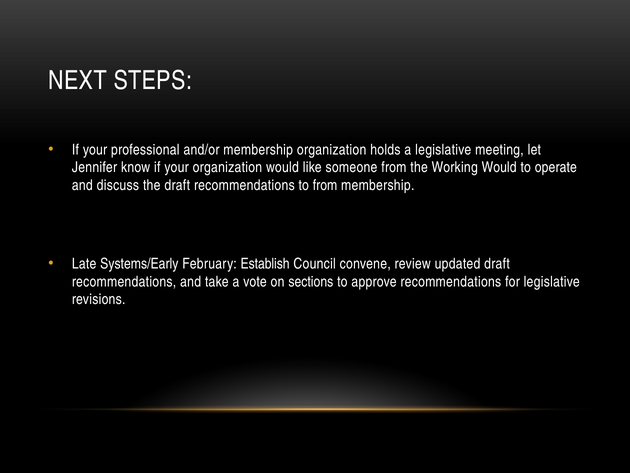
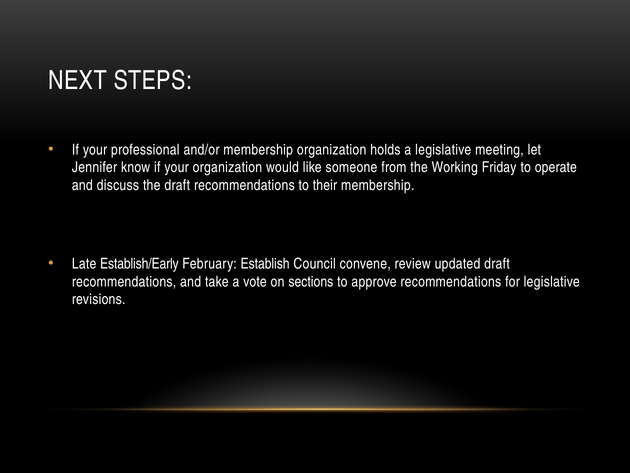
Working Would: Would -> Friday (499, 167)
to from: from -> their (325, 185)
Systems/Early: Systems/Early -> Establish/Early (139, 263)
